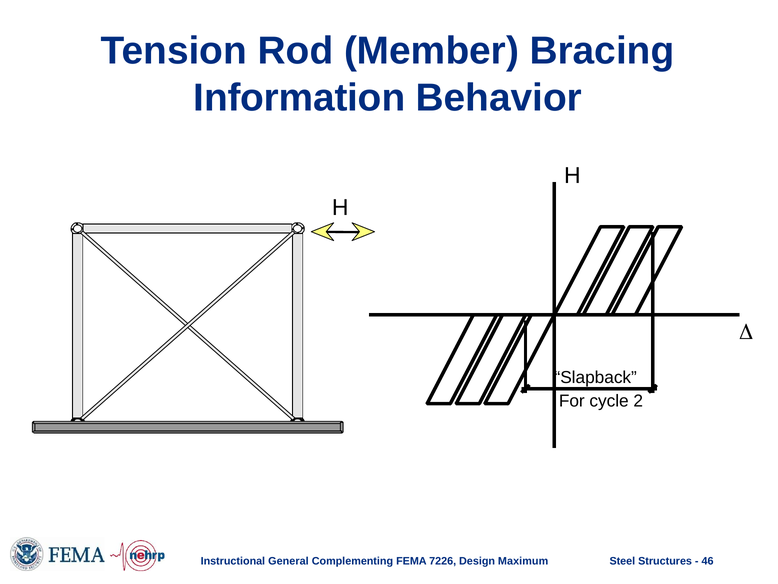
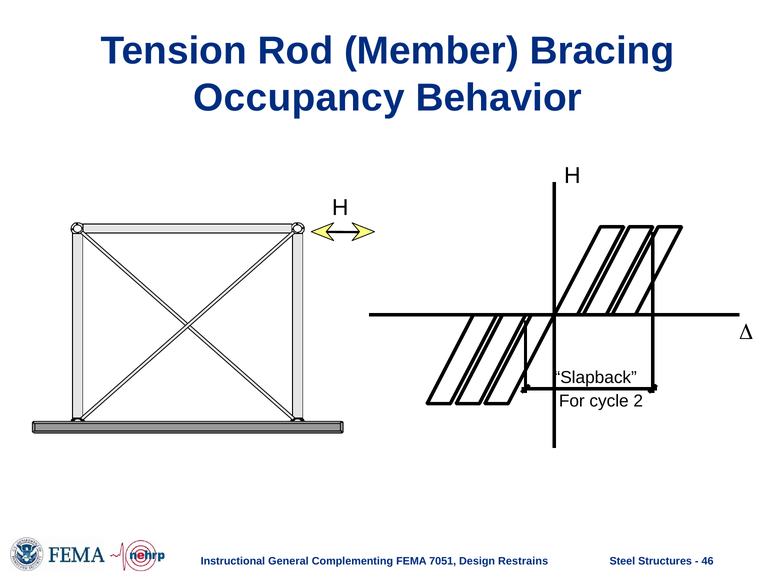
Information: Information -> Occupancy (299, 98)
7226: 7226 -> 7051 (443, 560)
Maximum: Maximum -> Restrains (523, 560)
